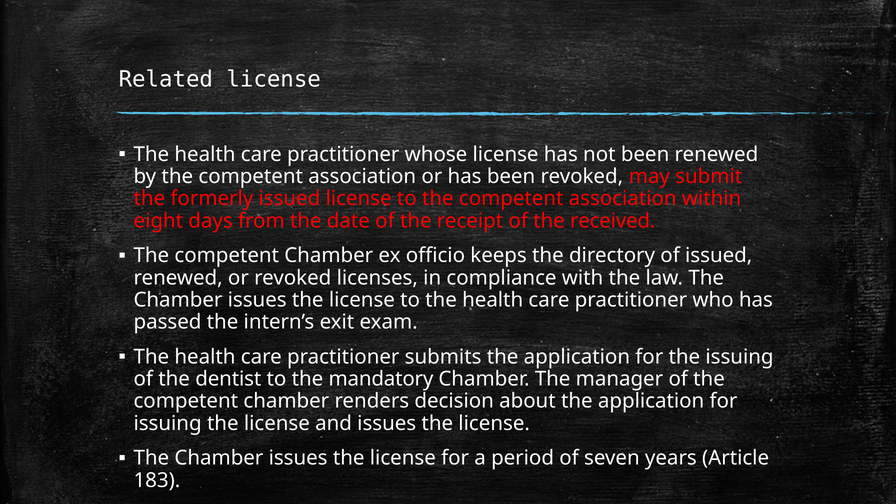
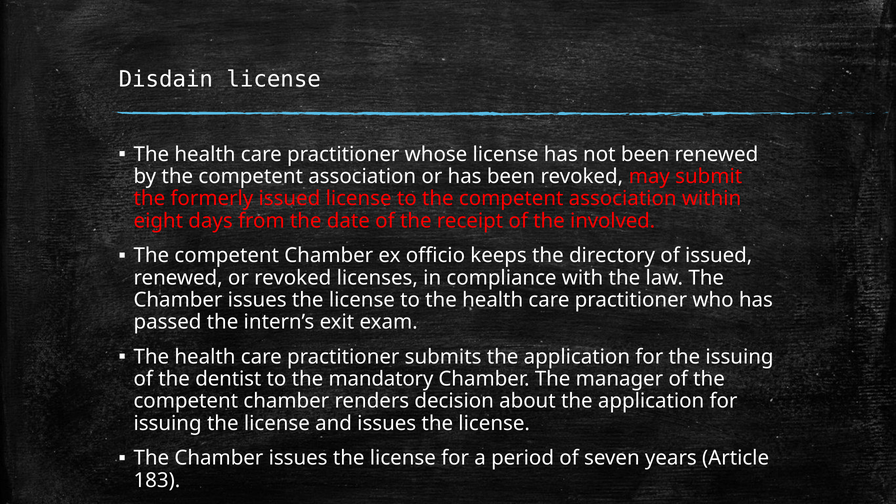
Related: Related -> Disdain (166, 80)
received: received -> involved (613, 221)
